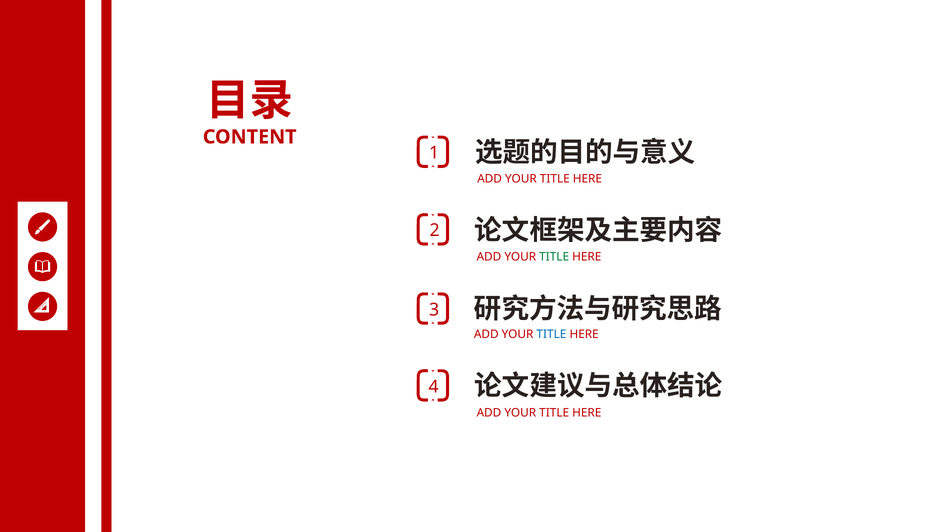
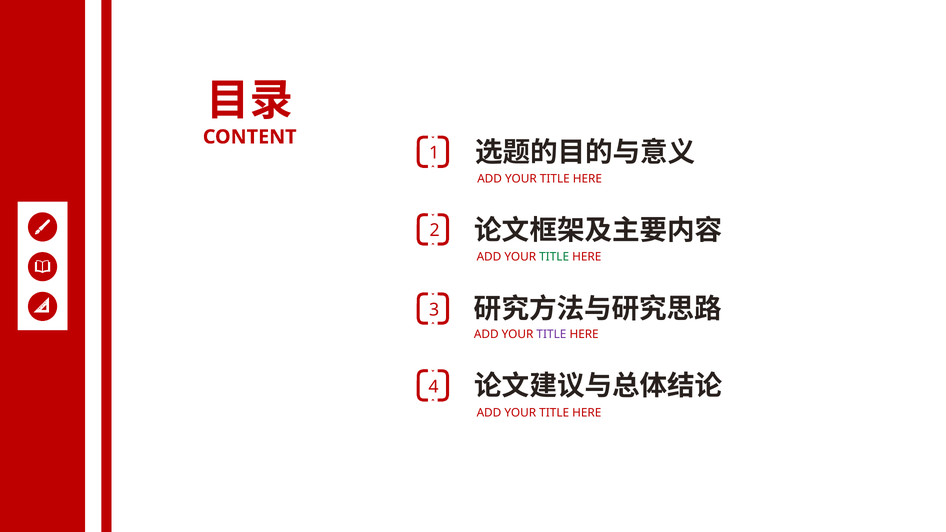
TITLE colour: blue -> purple (551, 334)
